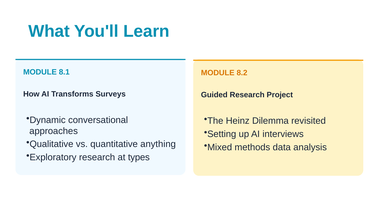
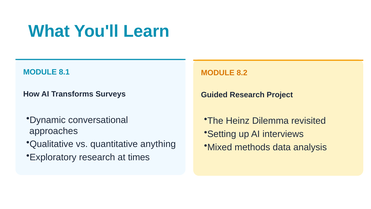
types: types -> times (139, 157)
